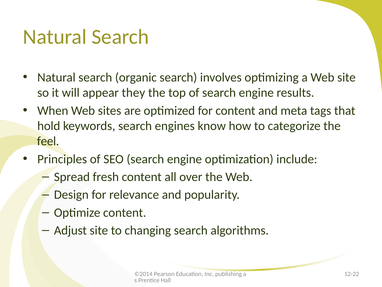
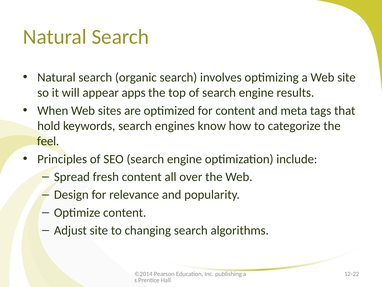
they: they -> apps (134, 93)
